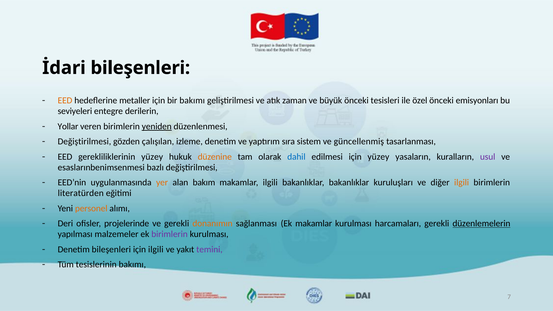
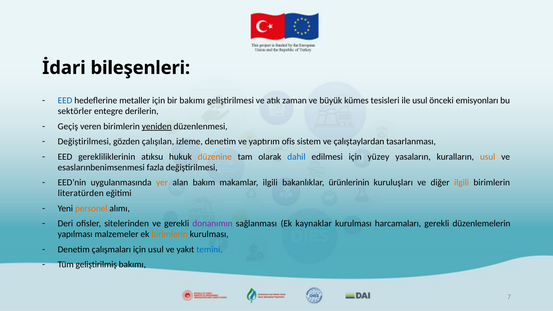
EED colour: orange -> blue (65, 101)
büyük önceki: önceki -> kümes (356, 101)
ile özel: özel -> usul (420, 101)
seviyeleri: seviyeleri -> sektörler (75, 111)
Yollar: Yollar -> Geçiş (68, 126)
sıra: sıra -> ofis (288, 142)
güncellenmiş: güncellenmiş -> çalıştaylardan (359, 142)
gerekliliklerinin yüzey: yüzey -> atıksu (152, 157)
usul colour: purple -> orange (488, 157)
bazlı: bazlı -> fazla (155, 167)
bakanlıklar bakanlıklar: bakanlıklar -> ürünlerinin (349, 183)
projelerinde: projelerinde -> sitelerinden (127, 224)
donanımın colour: orange -> purple (212, 224)
Ek makamlar: makamlar -> kaynaklar (314, 224)
düzenlemelerin underline: present -> none (481, 224)
birimlerin colour: purple -> orange (170, 234)
Denetim bileşenleri: bileşenleri -> çalışmaları (111, 249)
için ilgili: ilgili -> usul (156, 249)
temini colour: purple -> blue (209, 249)
tesislerinin: tesislerinin -> geliştirilmiş (96, 265)
